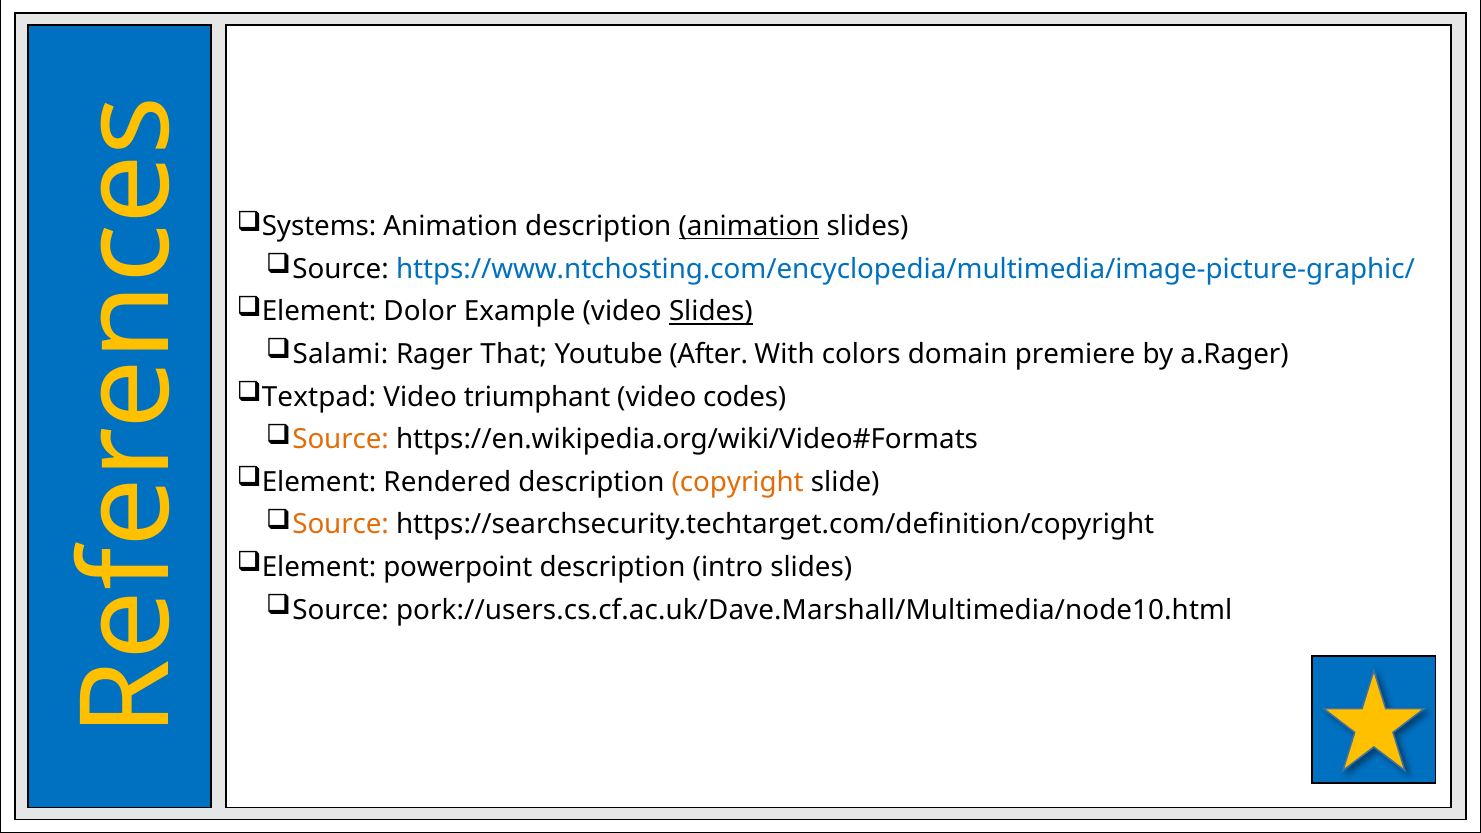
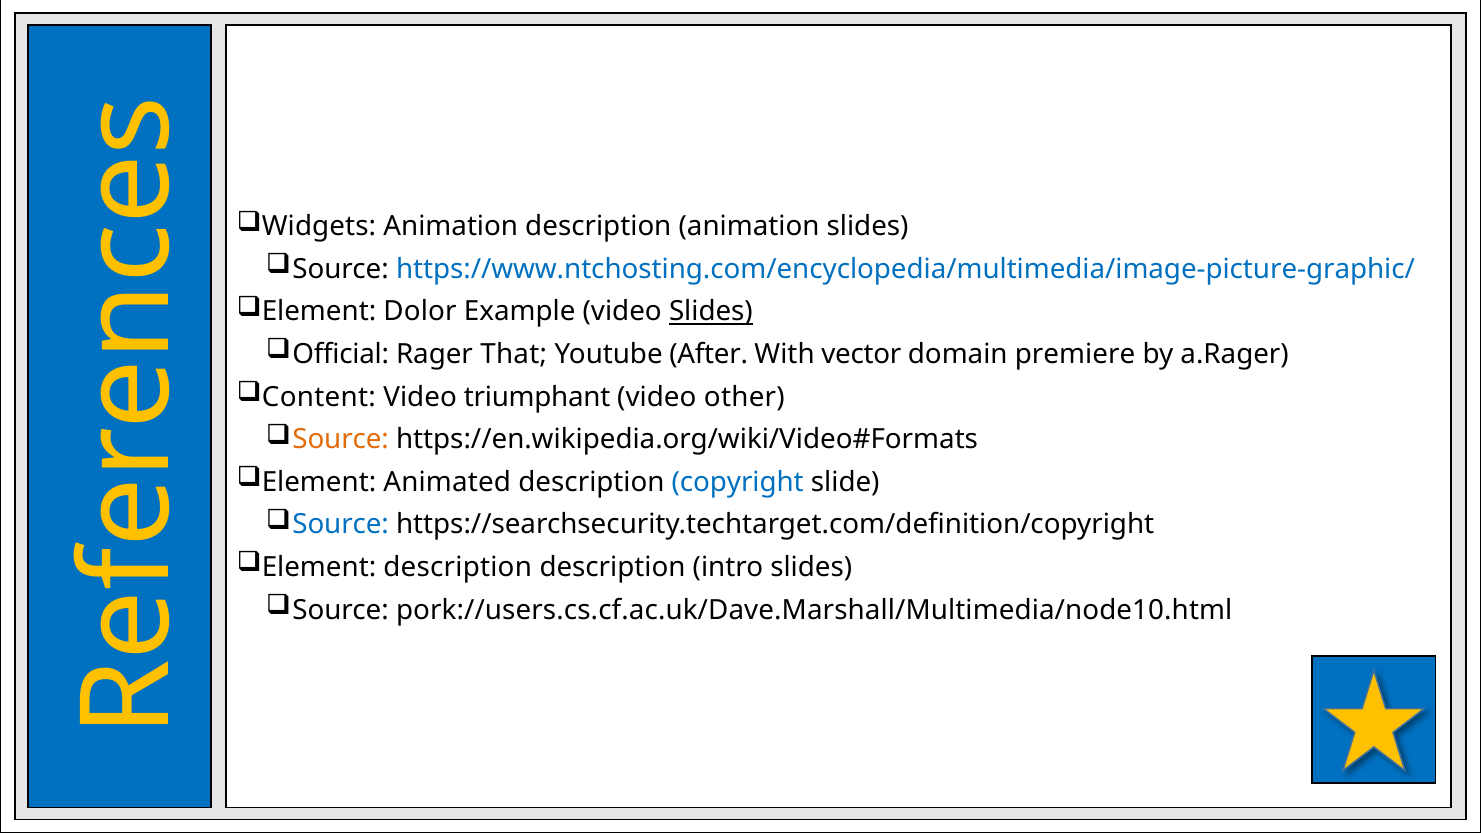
Systems: Systems -> Widgets (319, 227)
animation underline: present -> none (749, 227)
Salami: Salami -> Official (341, 354)
colors: colors -> vector (861, 354)
Textpad: Textpad -> Content (319, 397)
codes: codes -> other (744, 397)
Rendered: Rendered -> Animated (447, 482)
copyright colour: orange -> blue (738, 482)
Source colour: orange -> blue (341, 525)
Element powerpoint: powerpoint -> description (458, 567)
